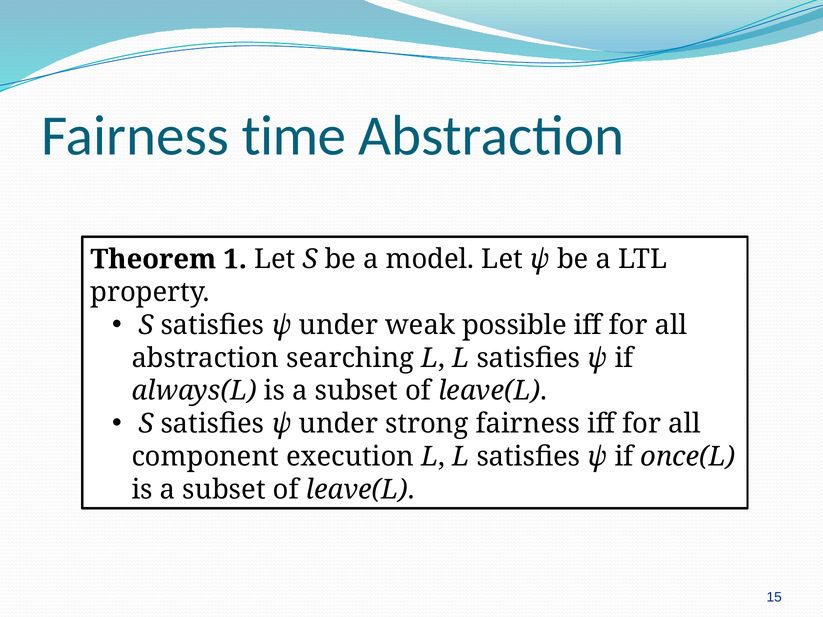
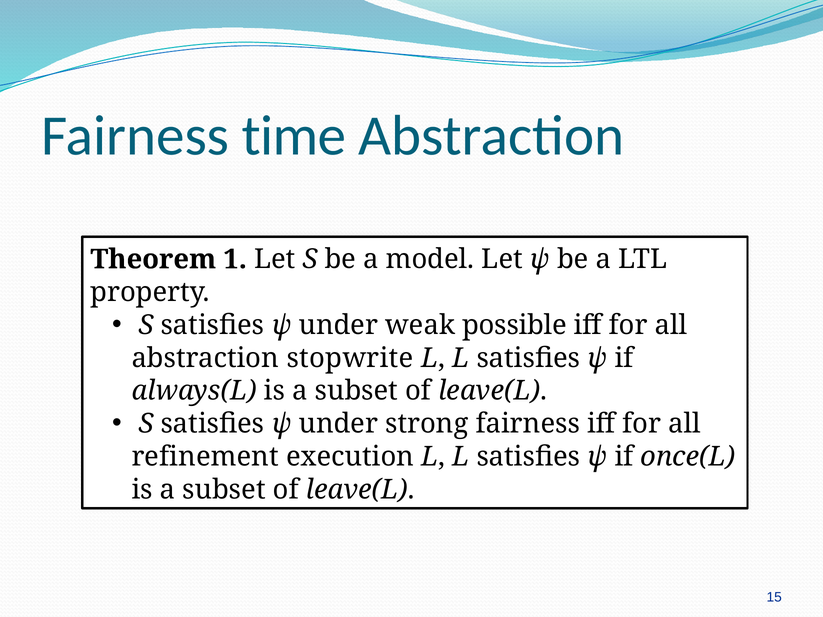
searching: searching -> stopwrite (350, 358)
component: component -> refinement (205, 457)
